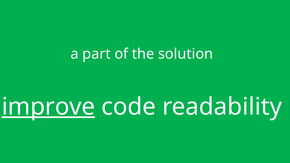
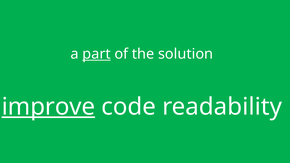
part underline: none -> present (97, 54)
